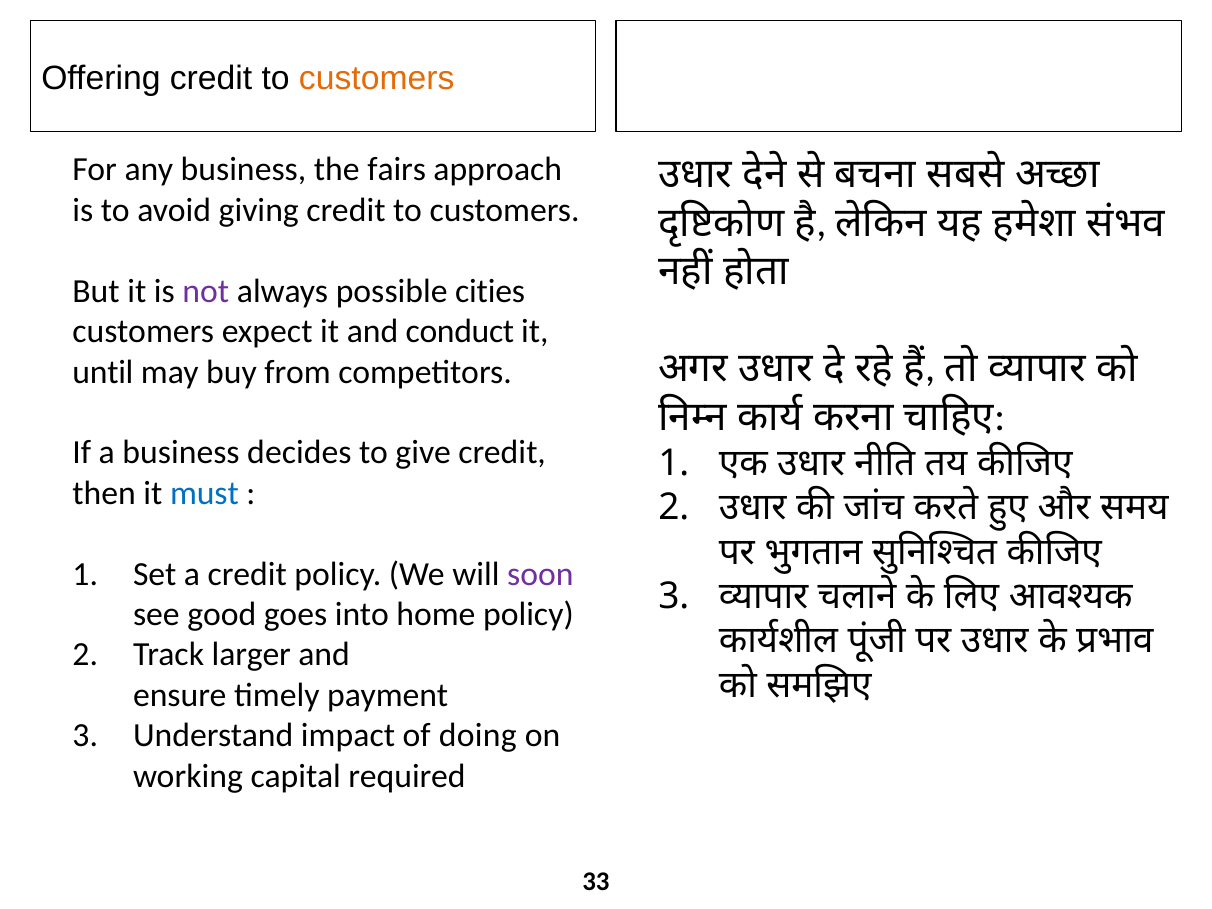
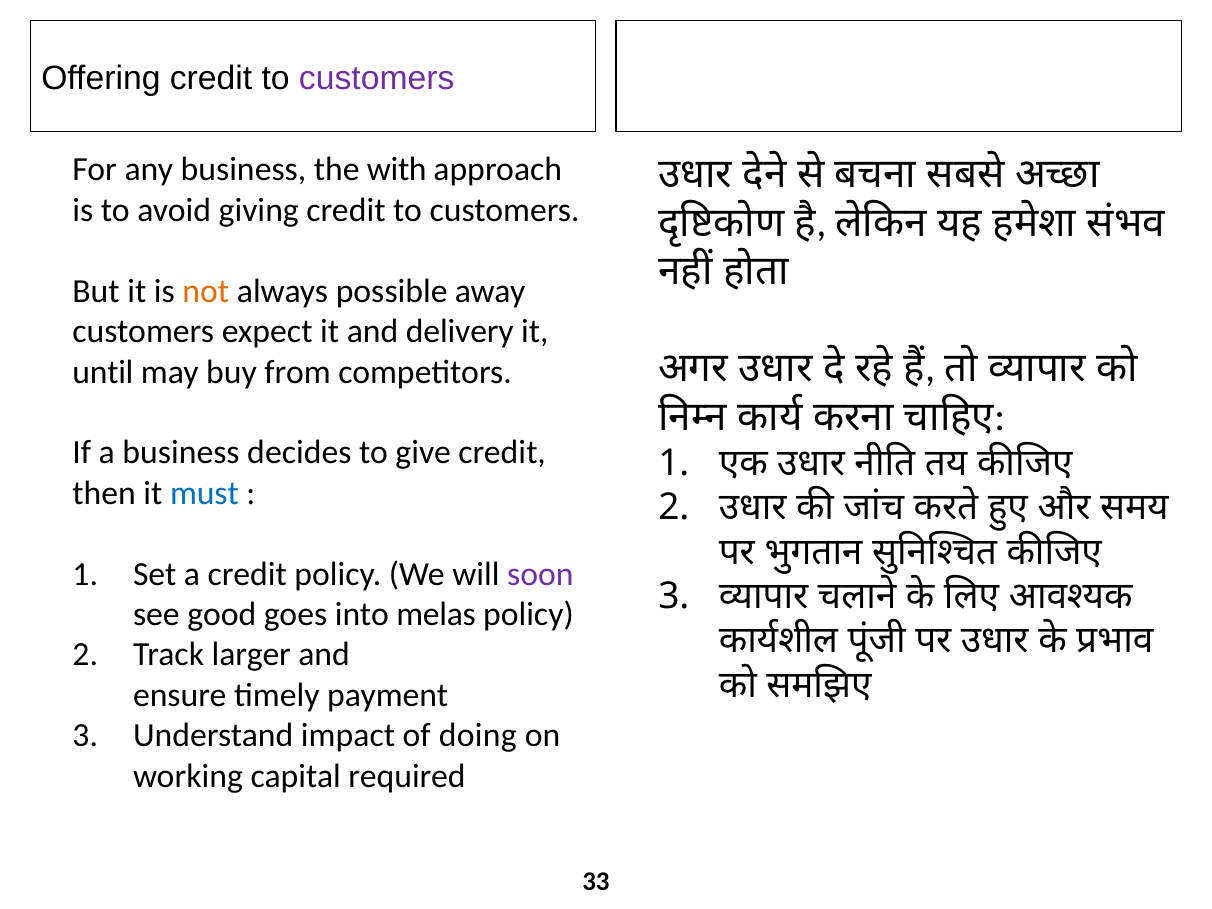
customers colour: orange -> purple (377, 78)
fairs: fairs -> with (397, 170)
not colour: purple -> orange (206, 291)
cities: cities -> away (490, 291)
conduct: conduct -> delivery (460, 332)
home: home -> melas (436, 614)
